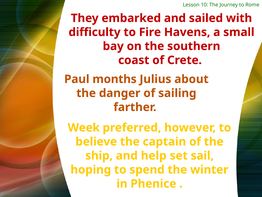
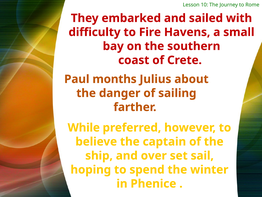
Week: Week -> While (84, 127)
help: help -> over (154, 155)
